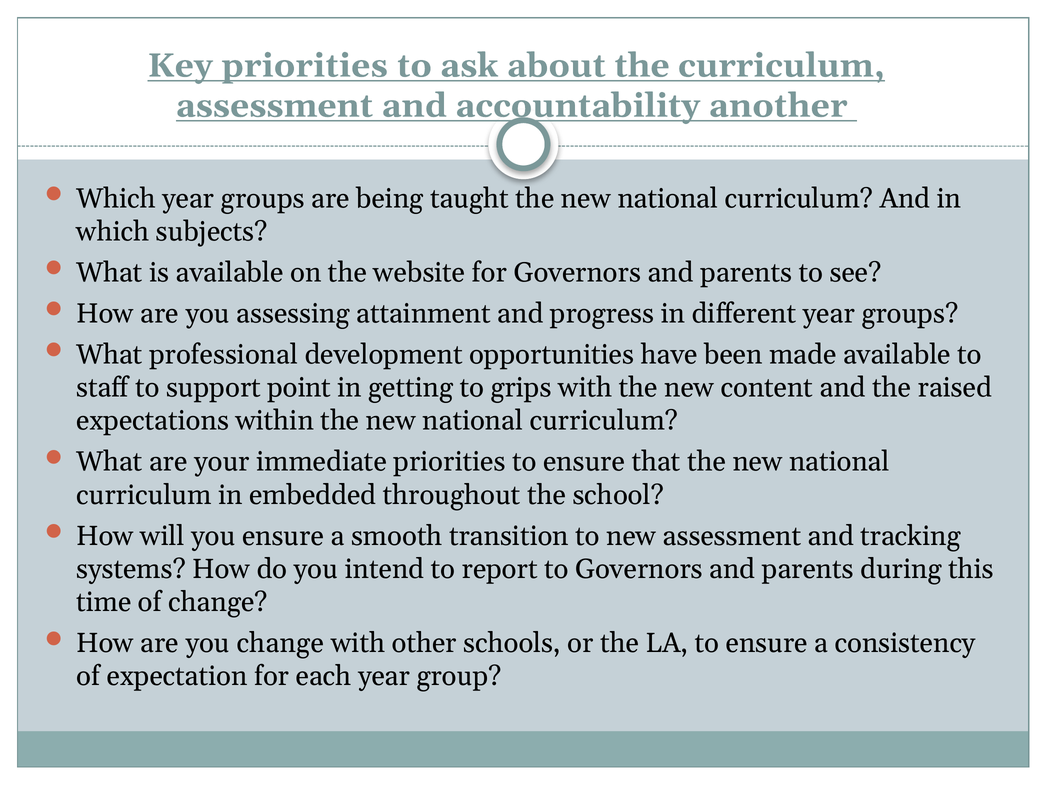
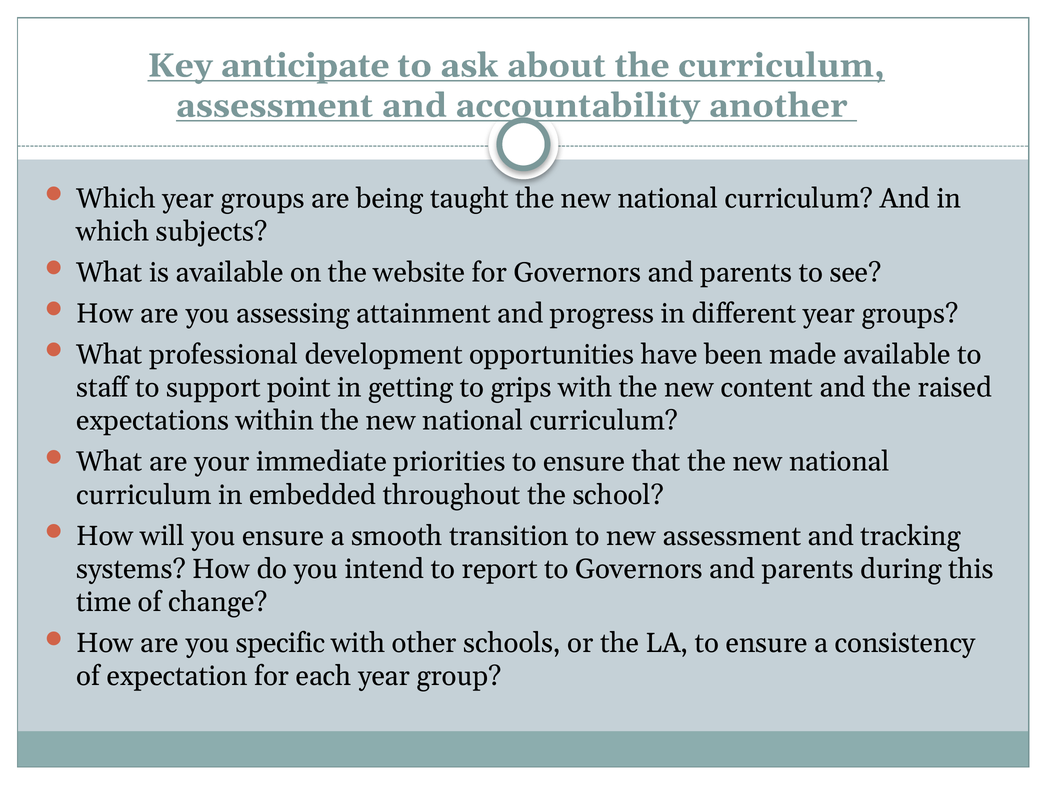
Key priorities: priorities -> anticipate (305, 66)
you change: change -> specific (281, 643)
